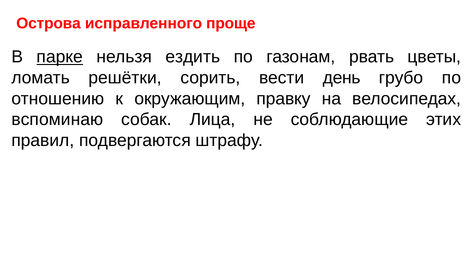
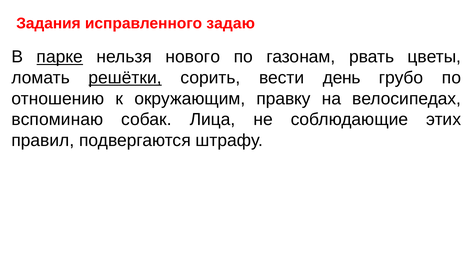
Острова: Острова -> Задания (48, 24)
проще: проще -> задаю (231, 24)
ездить: ездить -> нового (193, 57)
решётки underline: none -> present (125, 78)
